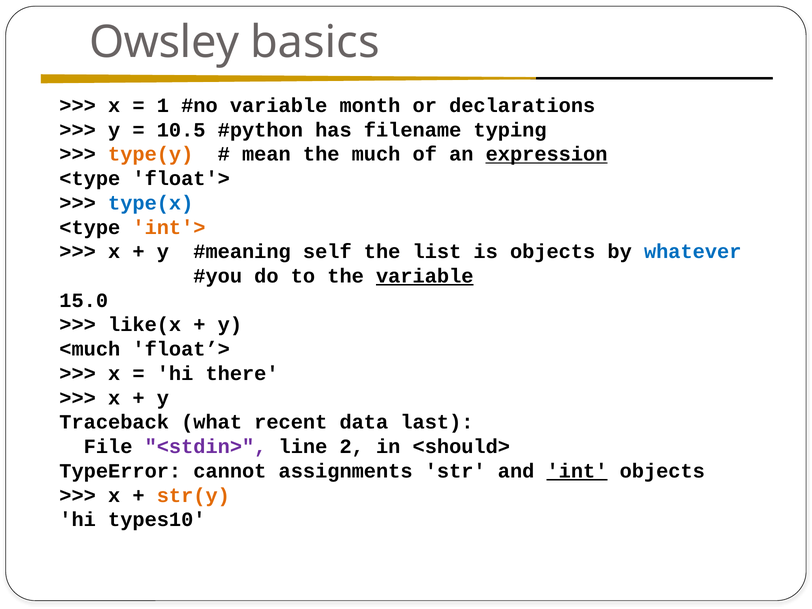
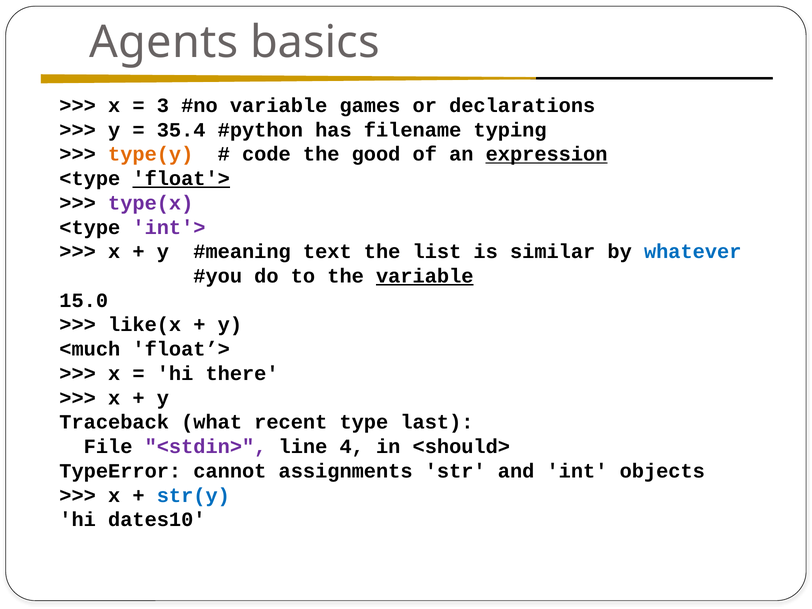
Owsley: Owsley -> Agents (164, 42)
1: 1 -> 3 (163, 106)
month: month -> games (370, 106)
10.5: 10.5 -> 35.4 (181, 130)
mean: mean -> code (266, 154)
much: much -> good (376, 154)
float'> underline: none -> present (181, 179)
type(x colour: blue -> purple (151, 203)
int'> colour: orange -> purple (169, 227)
self: self -> text (327, 252)
is objects: objects -> similar (553, 252)
data: data -> type (364, 422)
2: 2 -> 4 (352, 447)
int underline: present -> none (577, 471)
str(y colour: orange -> blue (193, 495)
types10: types10 -> dates10 (157, 520)
